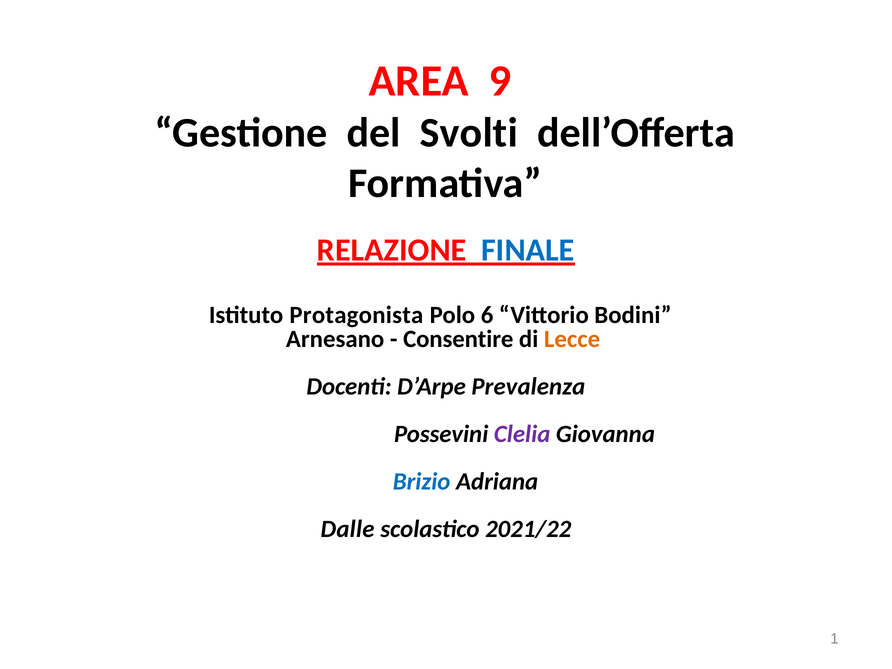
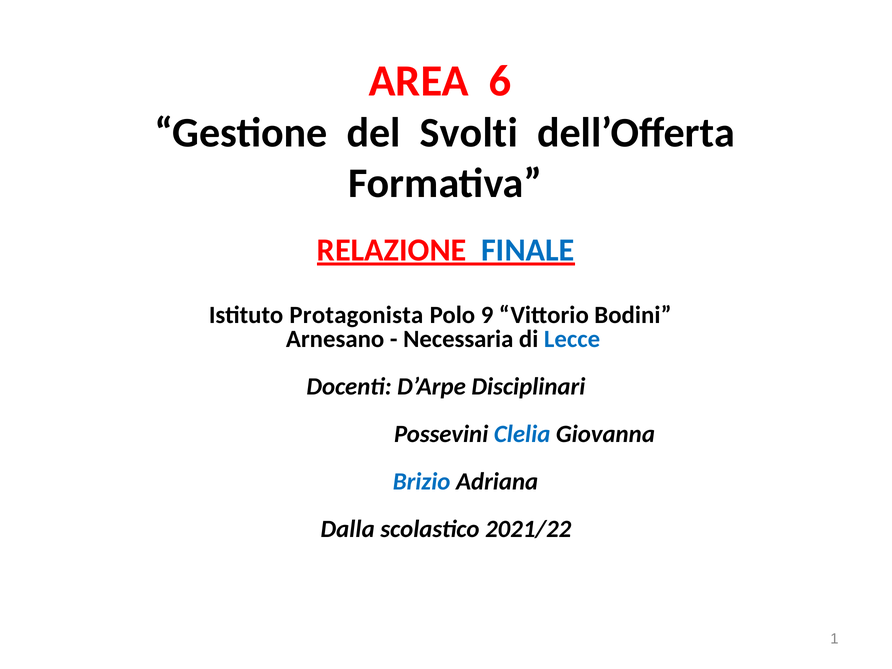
9: 9 -> 6 (500, 81)
6: 6 -> 9 (487, 315)
Consentire: Consentire -> Necessaria (458, 339)
Lecce colour: orange -> blue (572, 339)
Prevalenza: Prevalenza -> Disciplinari (528, 387)
Clelia colour: purple -> blue (522, 434)
Dalle: Dalle -> Dalla (348, 529)
